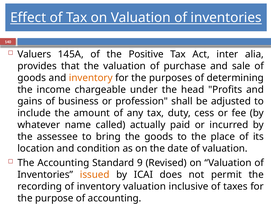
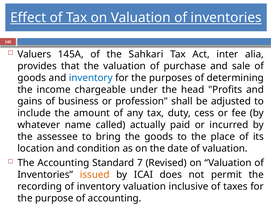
Positive: Positive -> Sahkari (146, 54)
inventory colour: orange -> blue (91, 77)
9: 9 -> 7 (140, 162)
